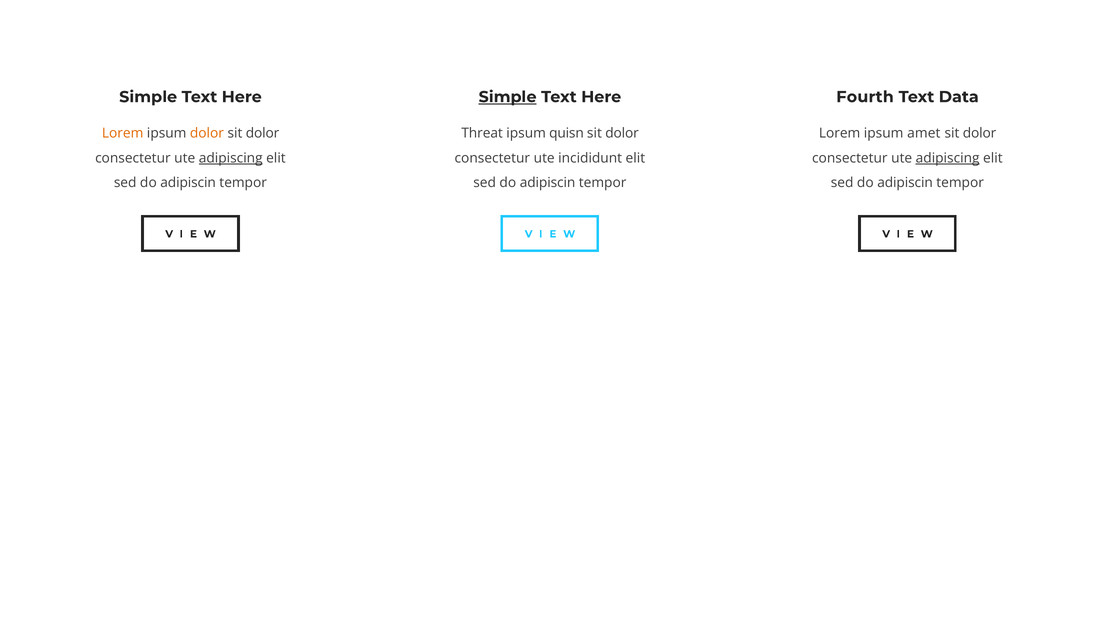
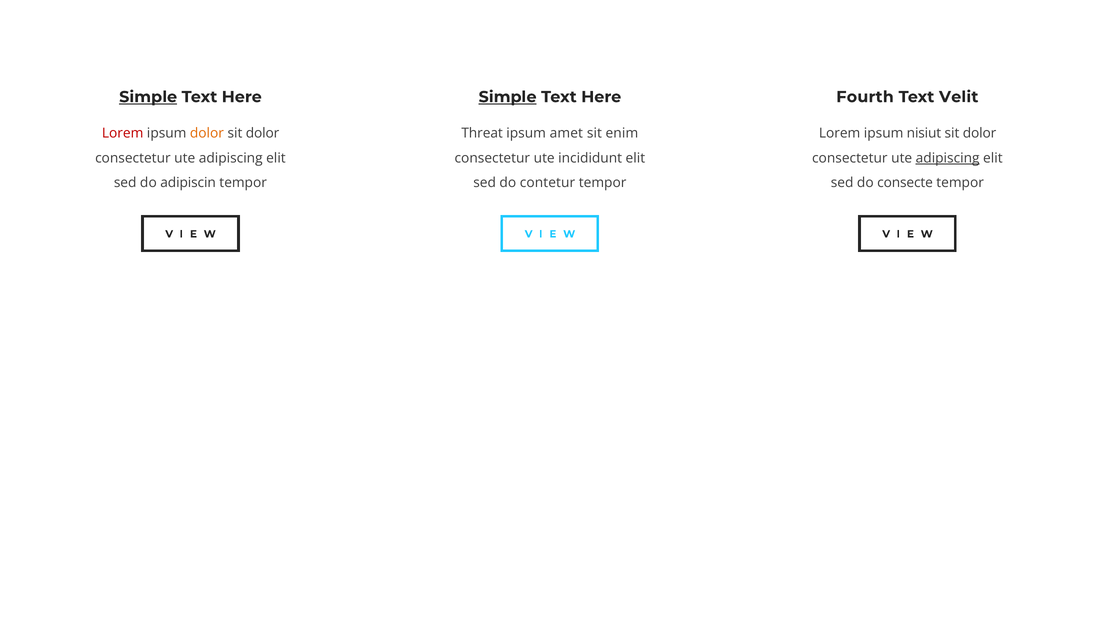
Simple underline: none -> present (148, 97)
Data: Data -> Velit (959, 97)
Lorem colour: orange -> red (123, 133)
quisn: quisn -> amet (566, 133)
dolor: dolor -> enim (622, 133)
amet: amet -> nisiut (924, 133)
adipiscing underline: present -> none (231, 158)
adipiscin: adipiscin -> contetur (547, 183)
adipiscin: adipiscin -> consecte (905, 183)
